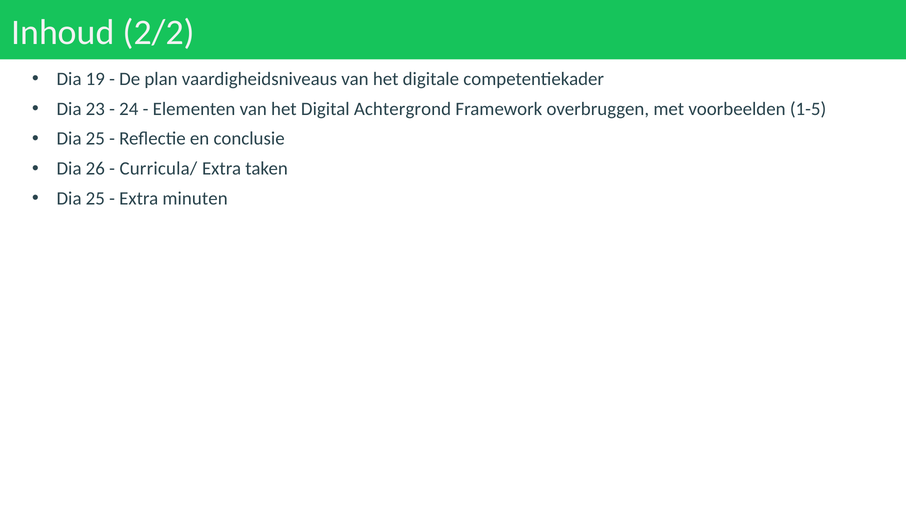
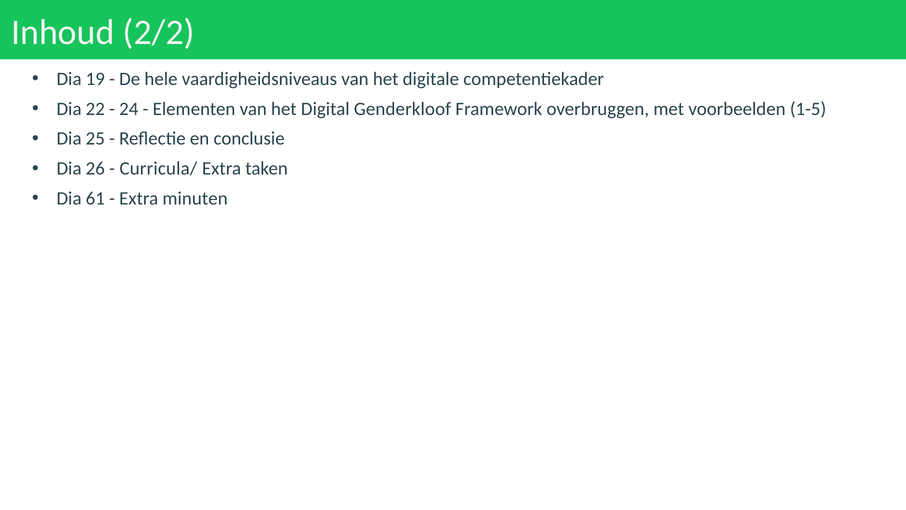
plan: plan -> hele (161, 79)
23: 23 -> 22 (95, 109)
Achtergrond: Achtergrond -> Genderkloof (402, 109)
25: 25 -> 61 (95, 198)
